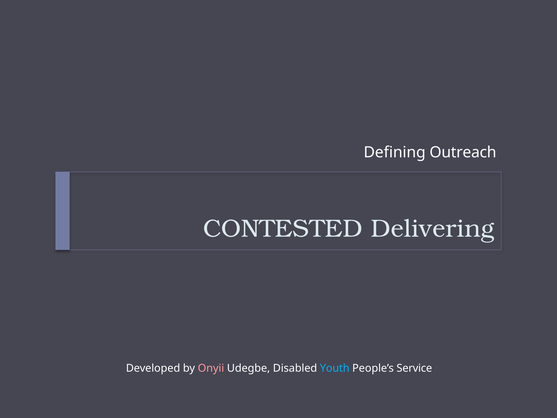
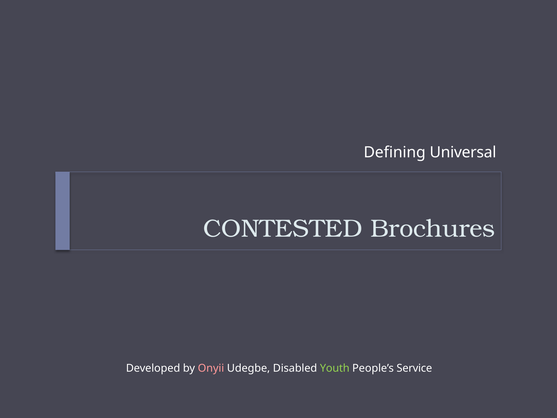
Outreach: Outreach -> Universal (463, 152)
Delivering: Delivering -> Brochures (433, 229)
Youth colour: light blue -> light green (335, 368)
